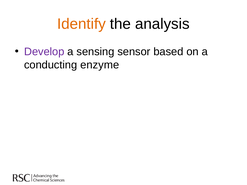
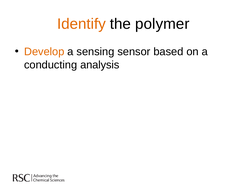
analysis: analysis -> polymer (162, 24)
Develop colour: purple -> orange (44, 52)
enzyme: enzyme -> analysis (100, 65)
